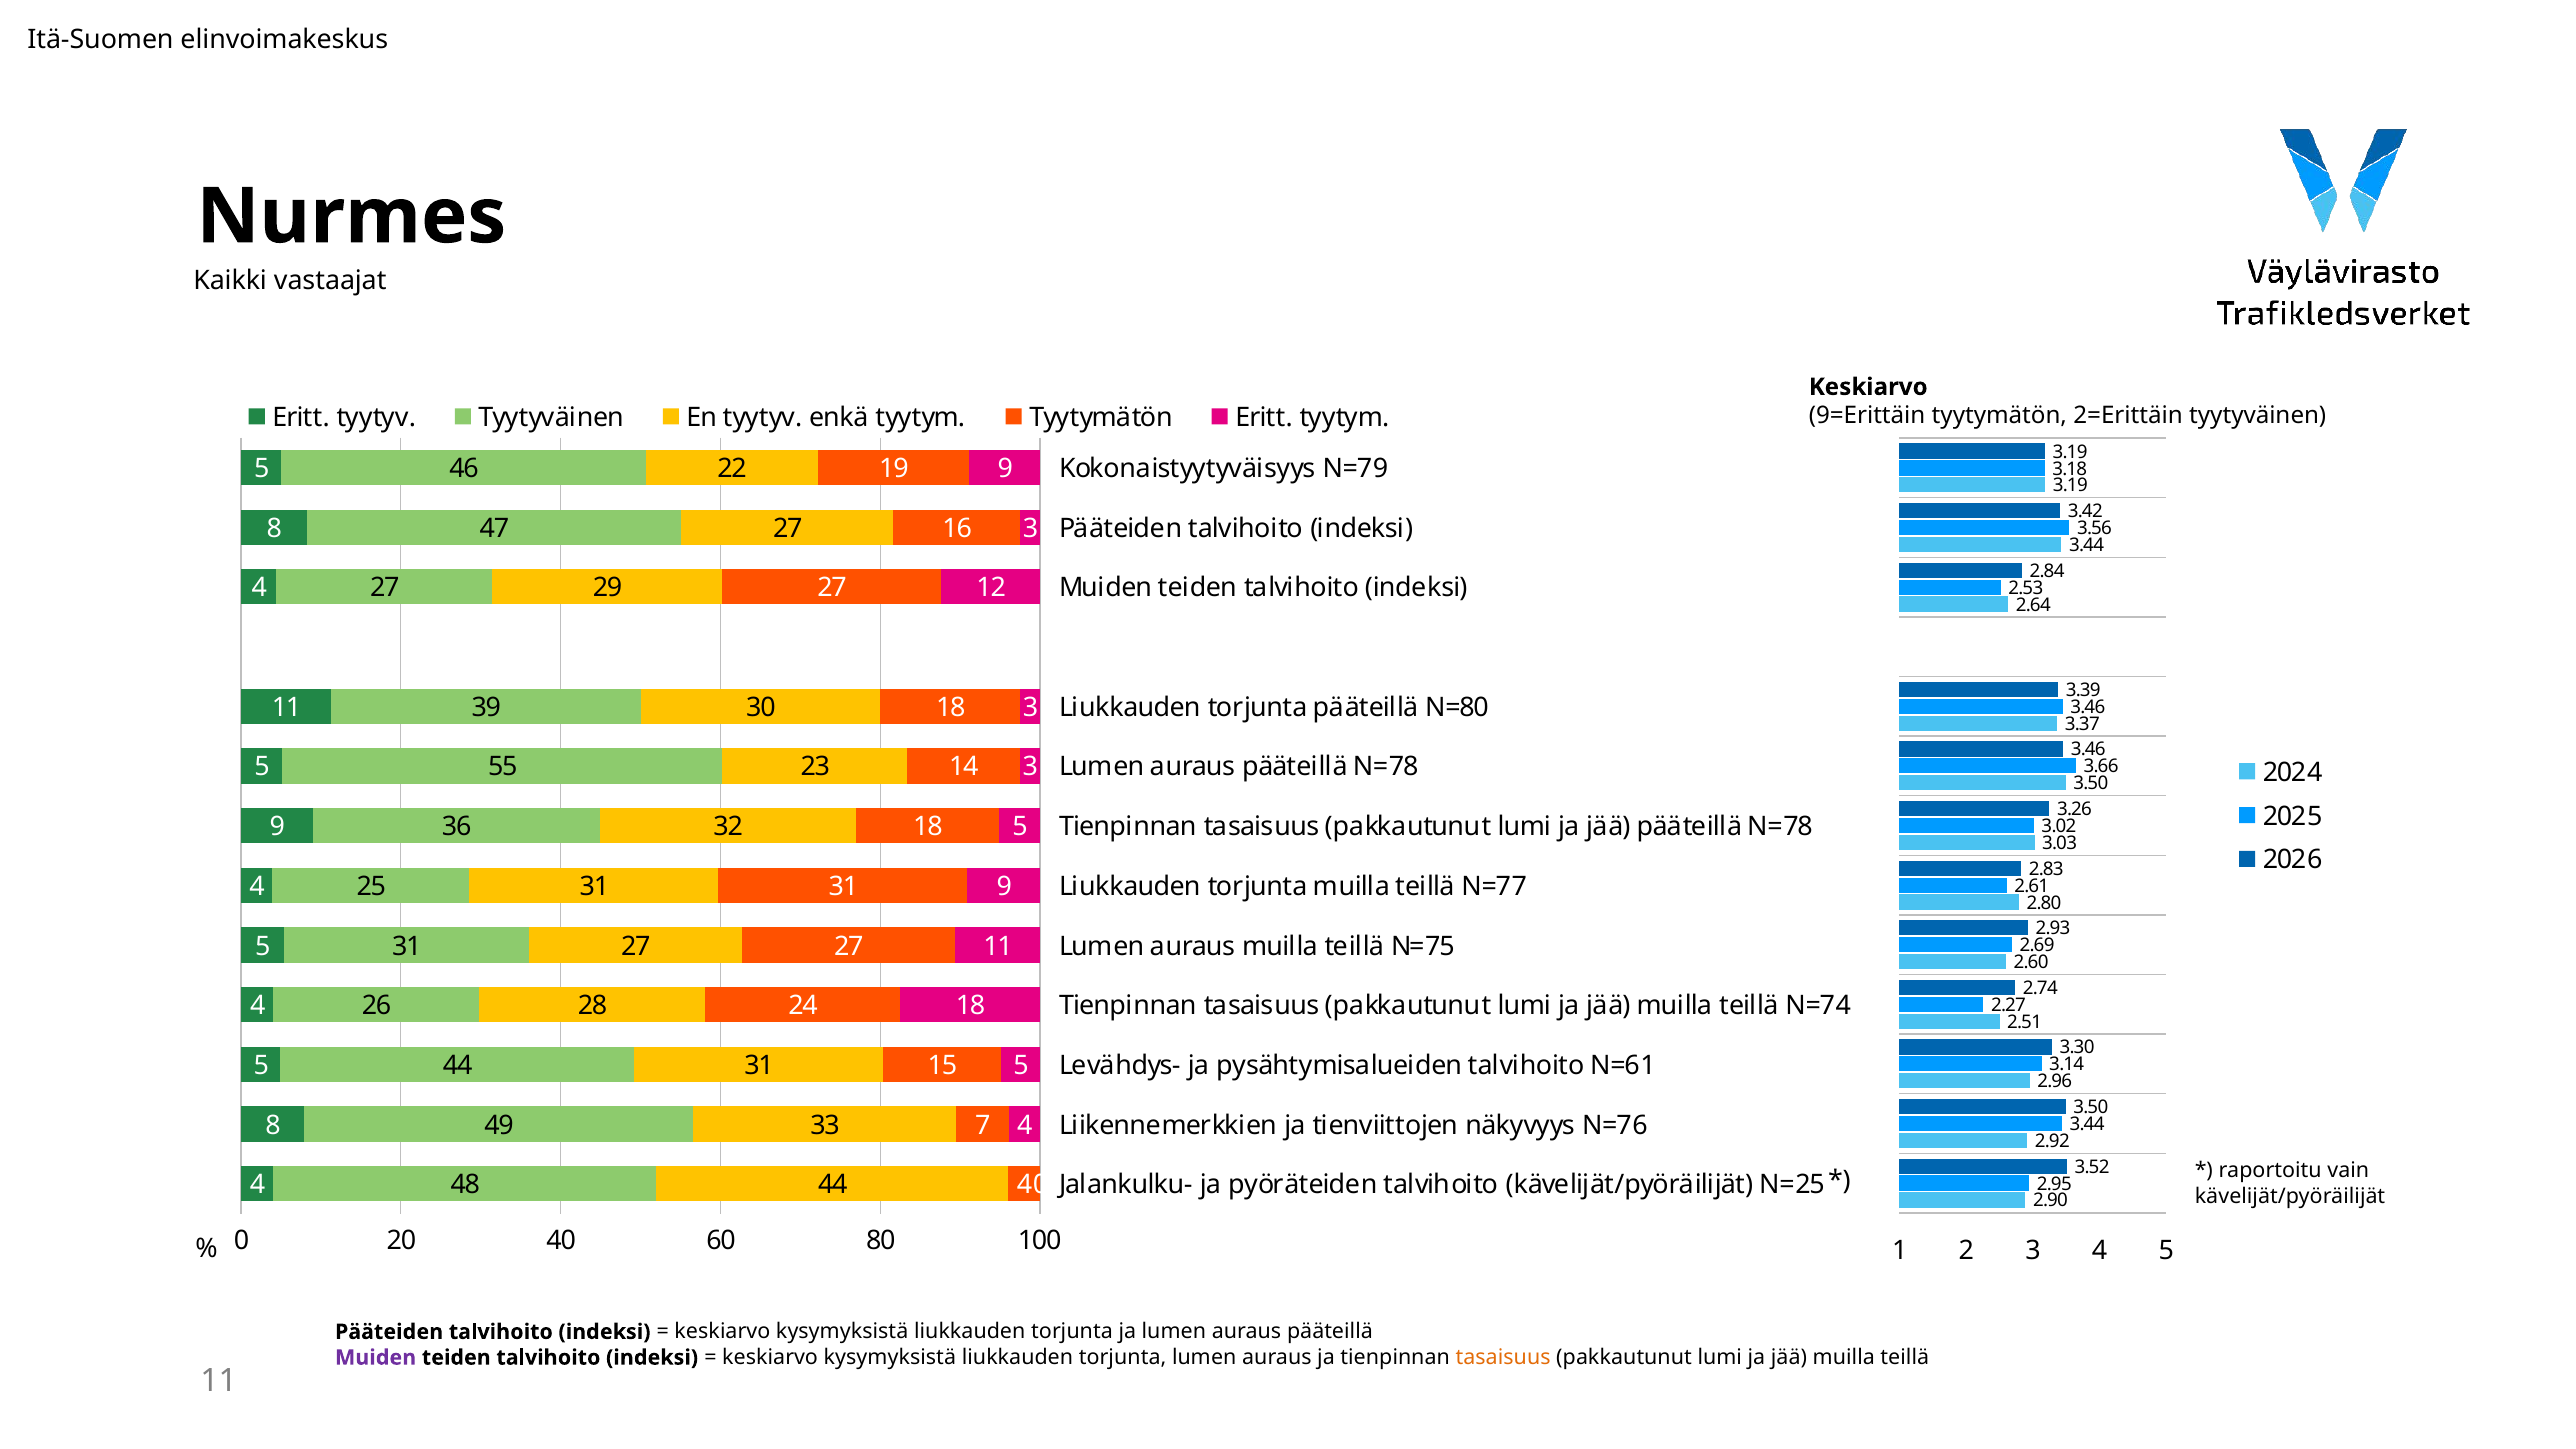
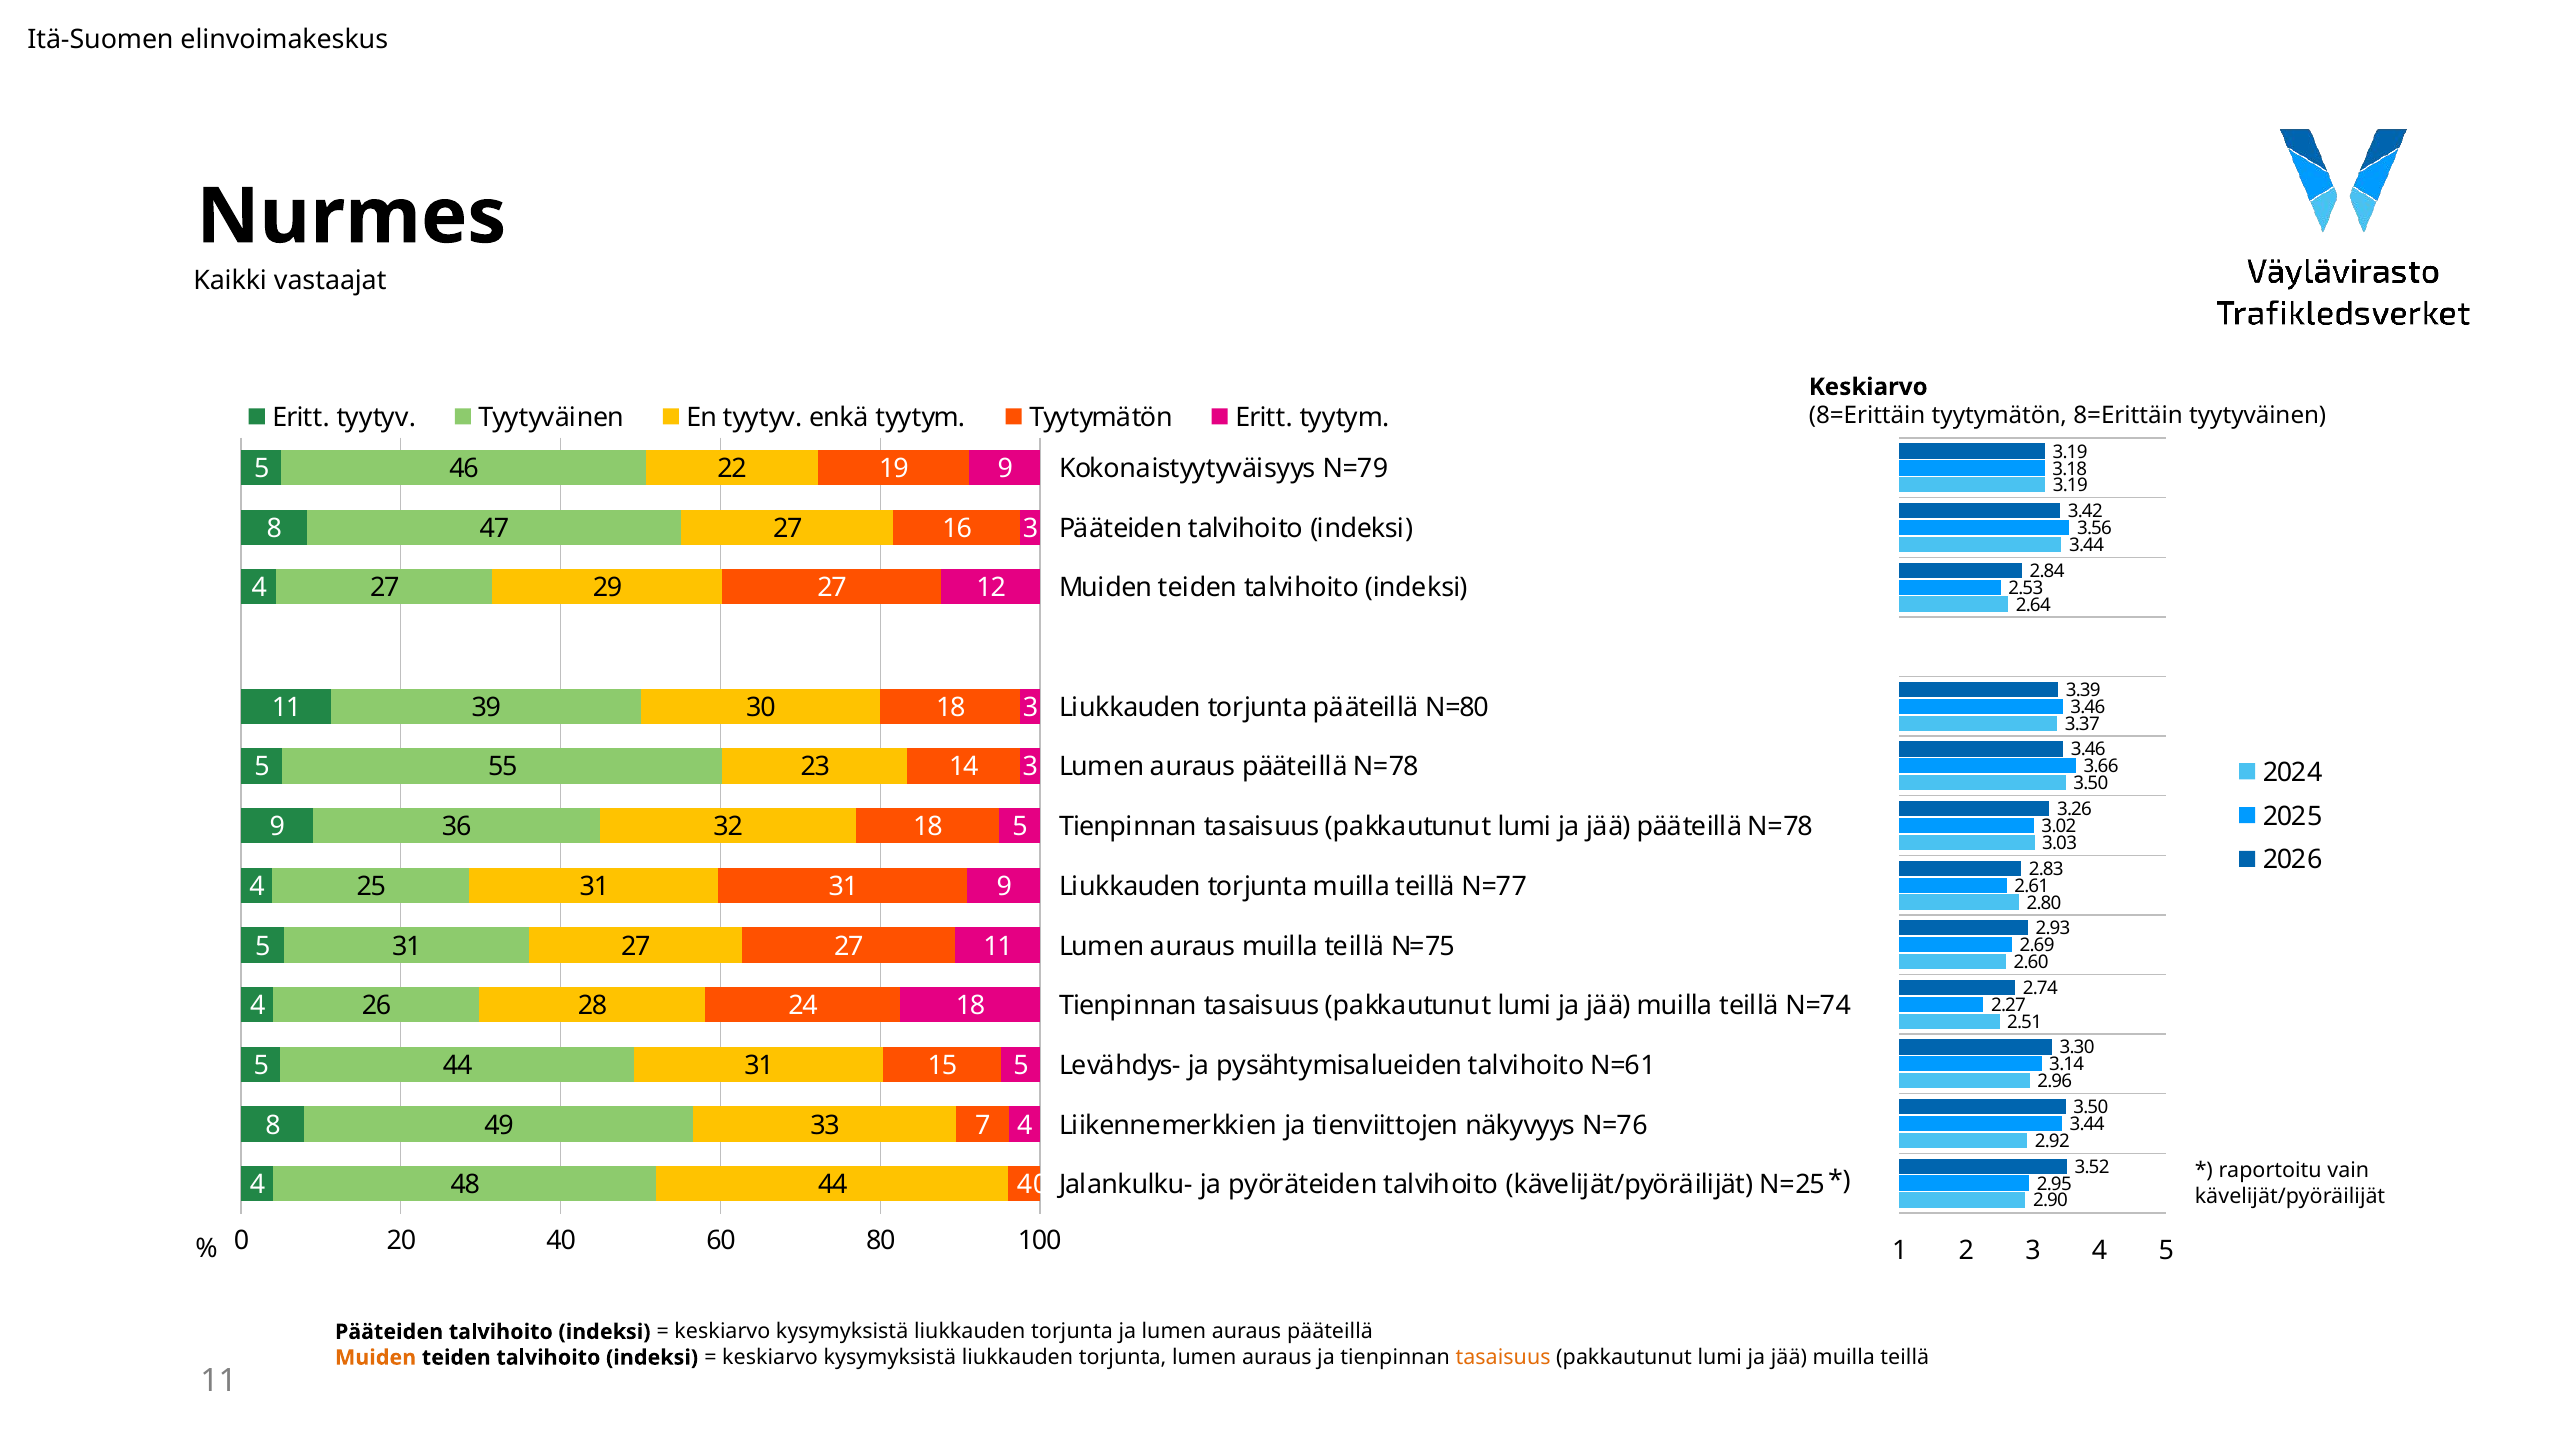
9=Erittäin: 9=Erittäin -> 8=Erittäin (1867, 416)
tyytymätön 2=Erittäin: 2=Erittäin -> 8=Erittäin (2128, 416)
Muiden colour: purple -> orange (376, 1358)
